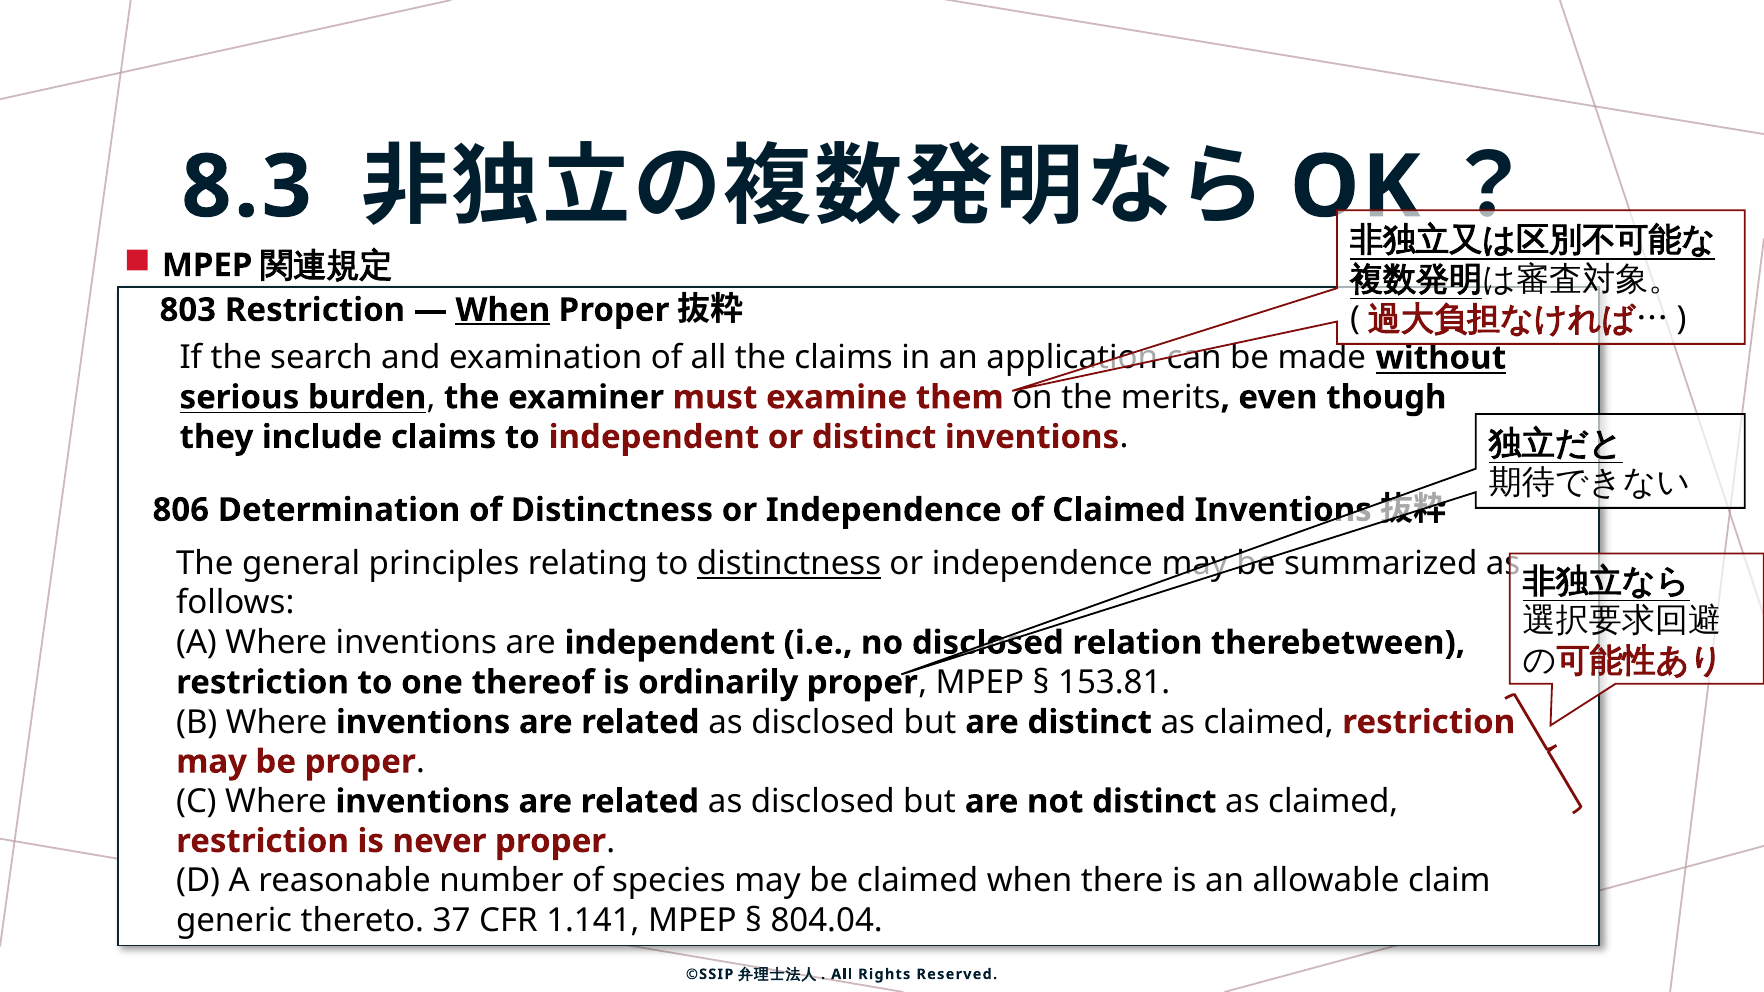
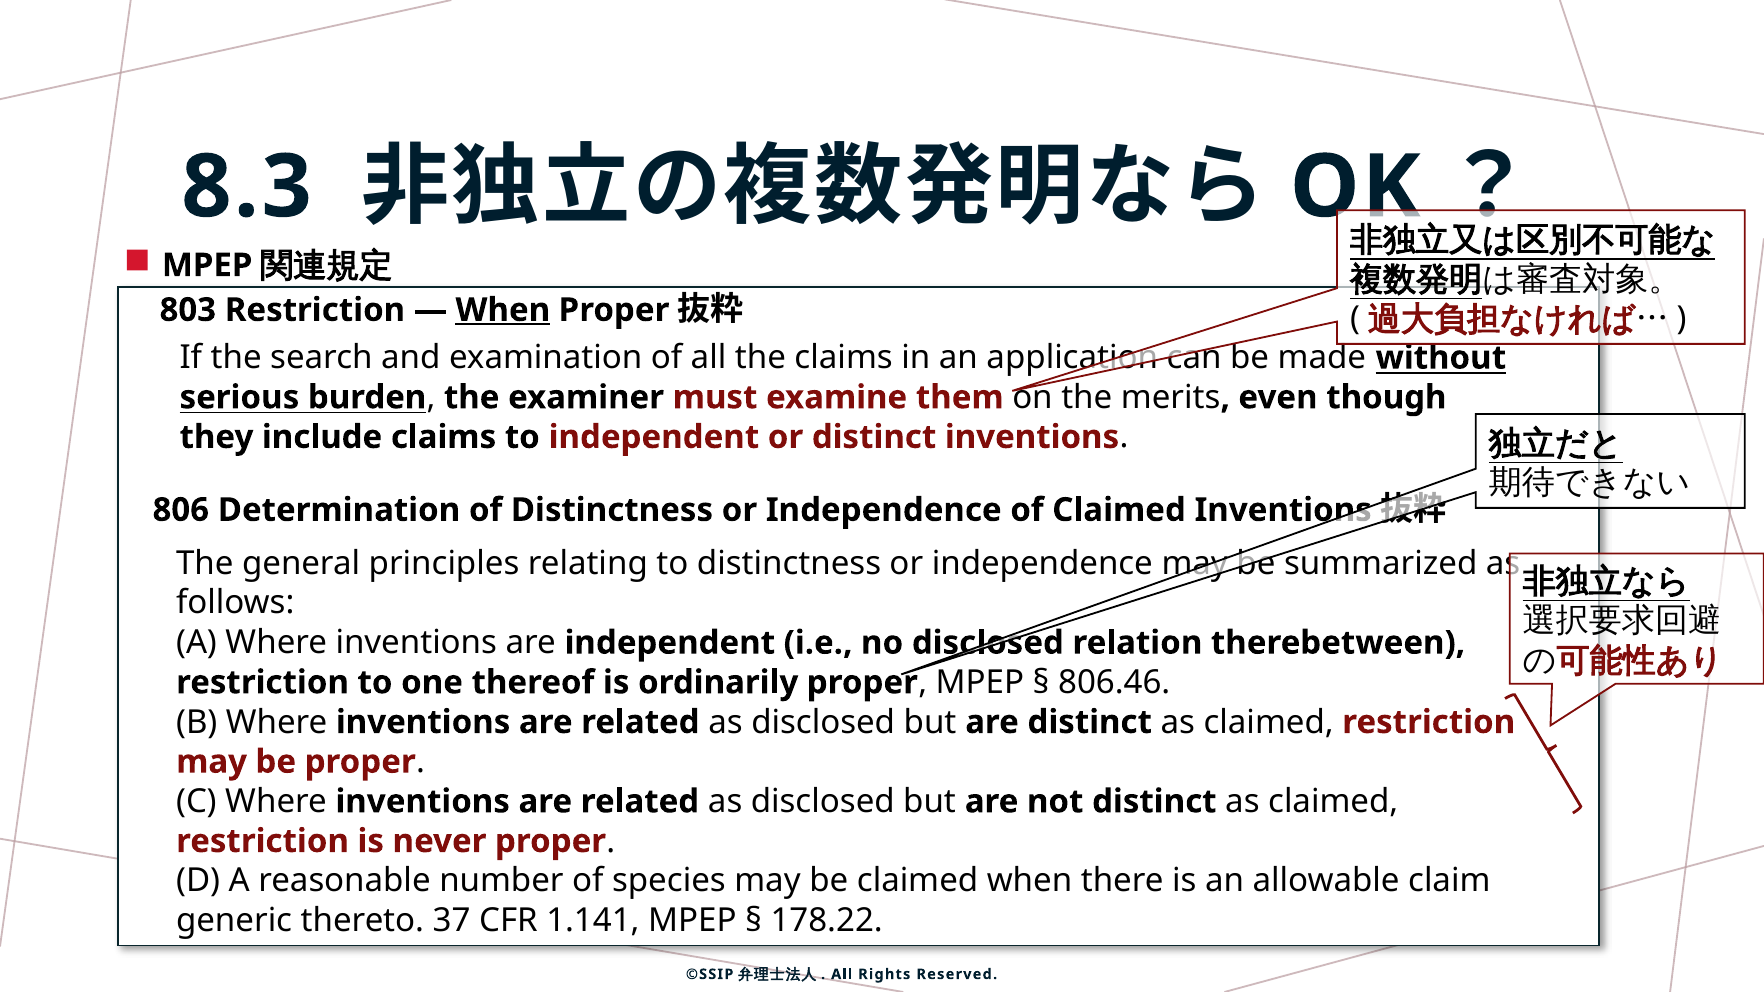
distinctness underline: present -> none (789, 564)
153.81: 153.81 -> 806.46 (1114, 683)
804.04: 804.04 -> 178.22 (827, 921)
